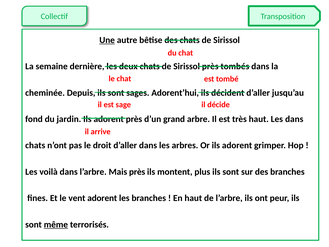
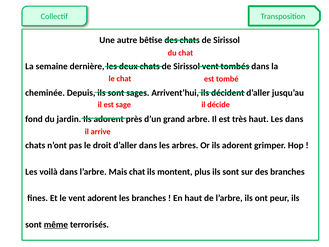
Une underline: present -> none (107, 40)
Sirissol près: près -> vent (210, 66)
Adorent’hui: Adorent’hui -> Arrivent’hui (175, 93)
Mais près: près -> chat (137, 172)
